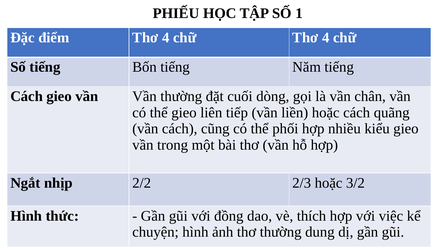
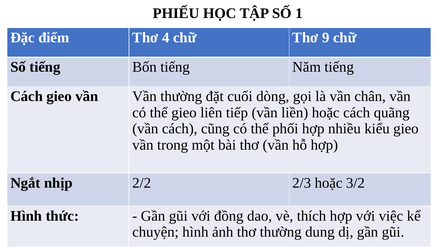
chữ Thơ 4: 4 -> 9 (326, 38)
